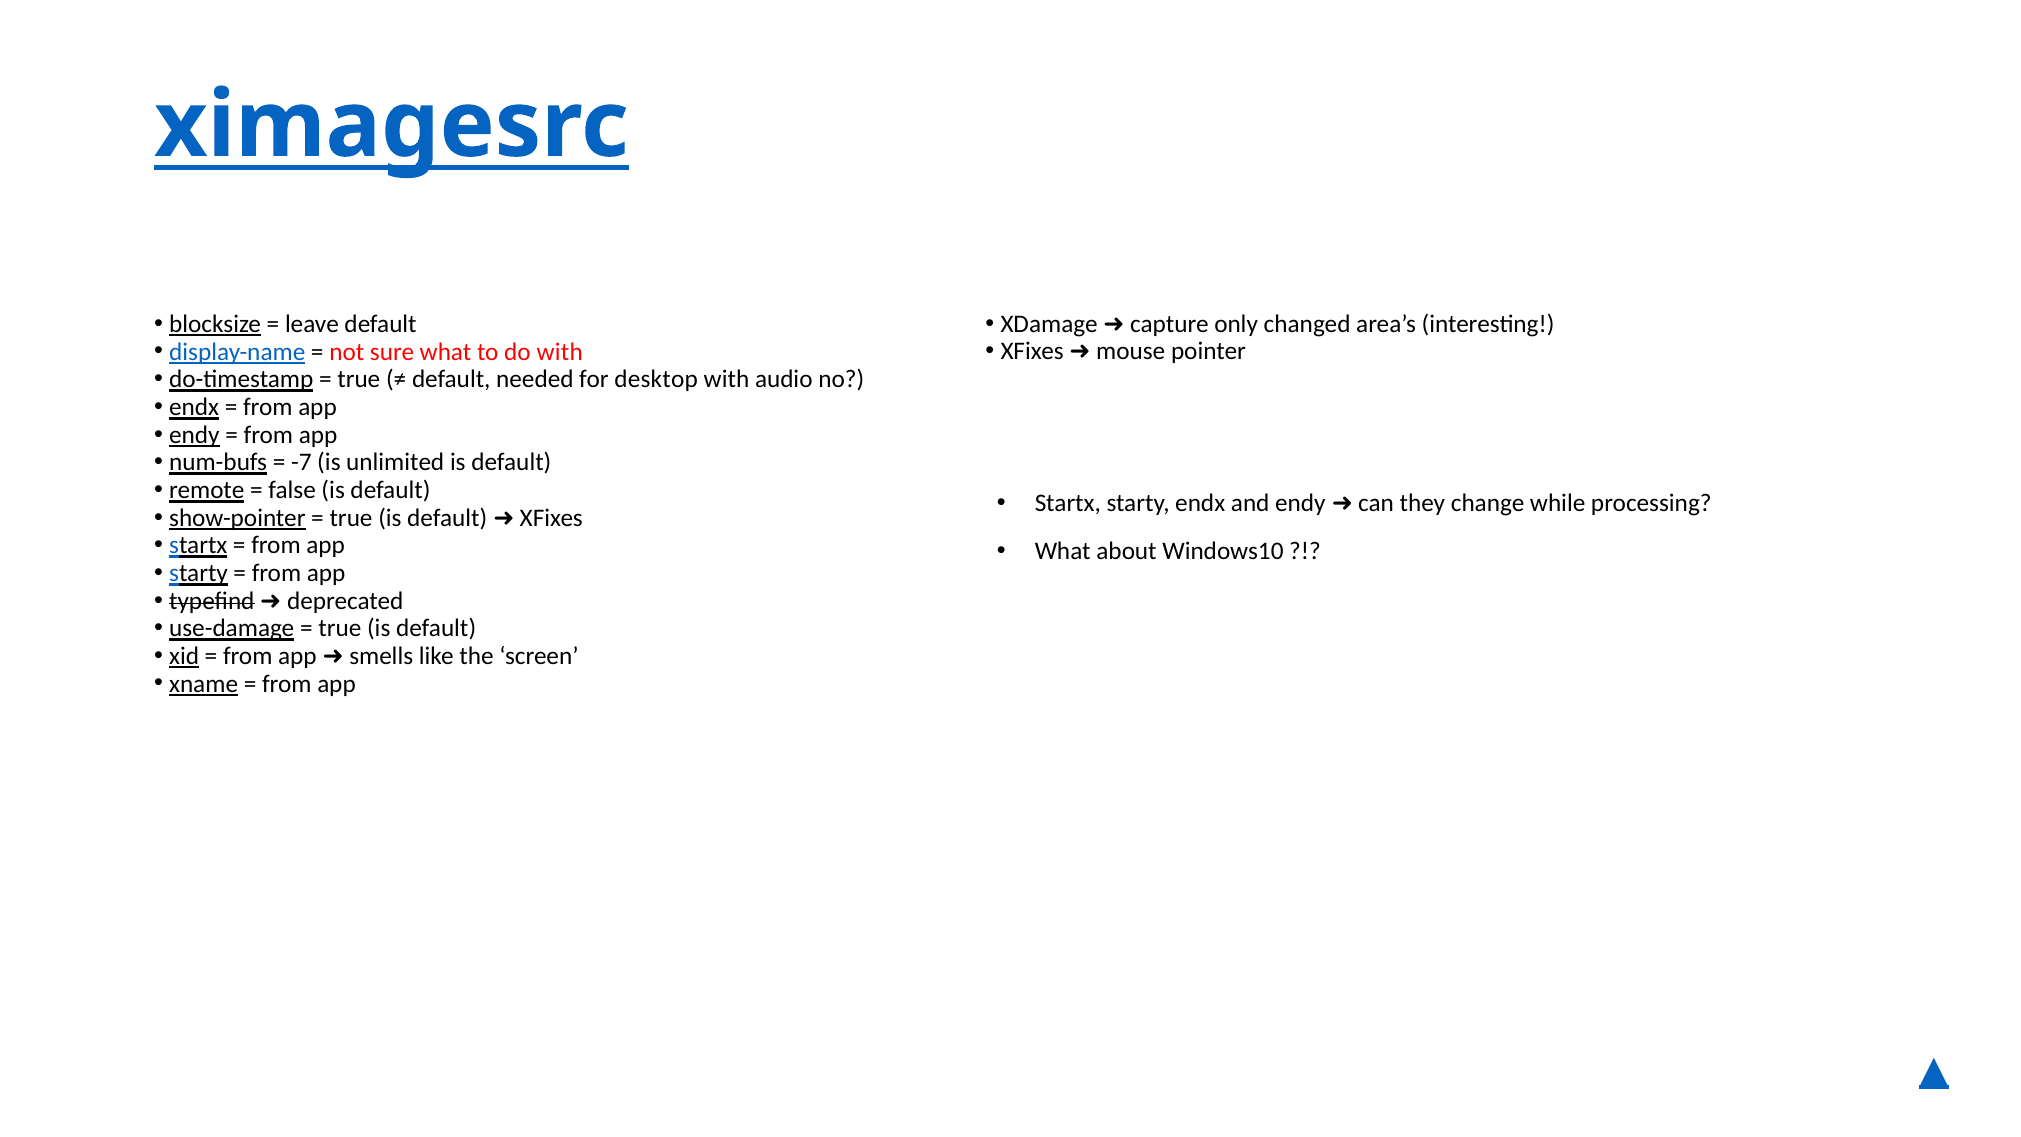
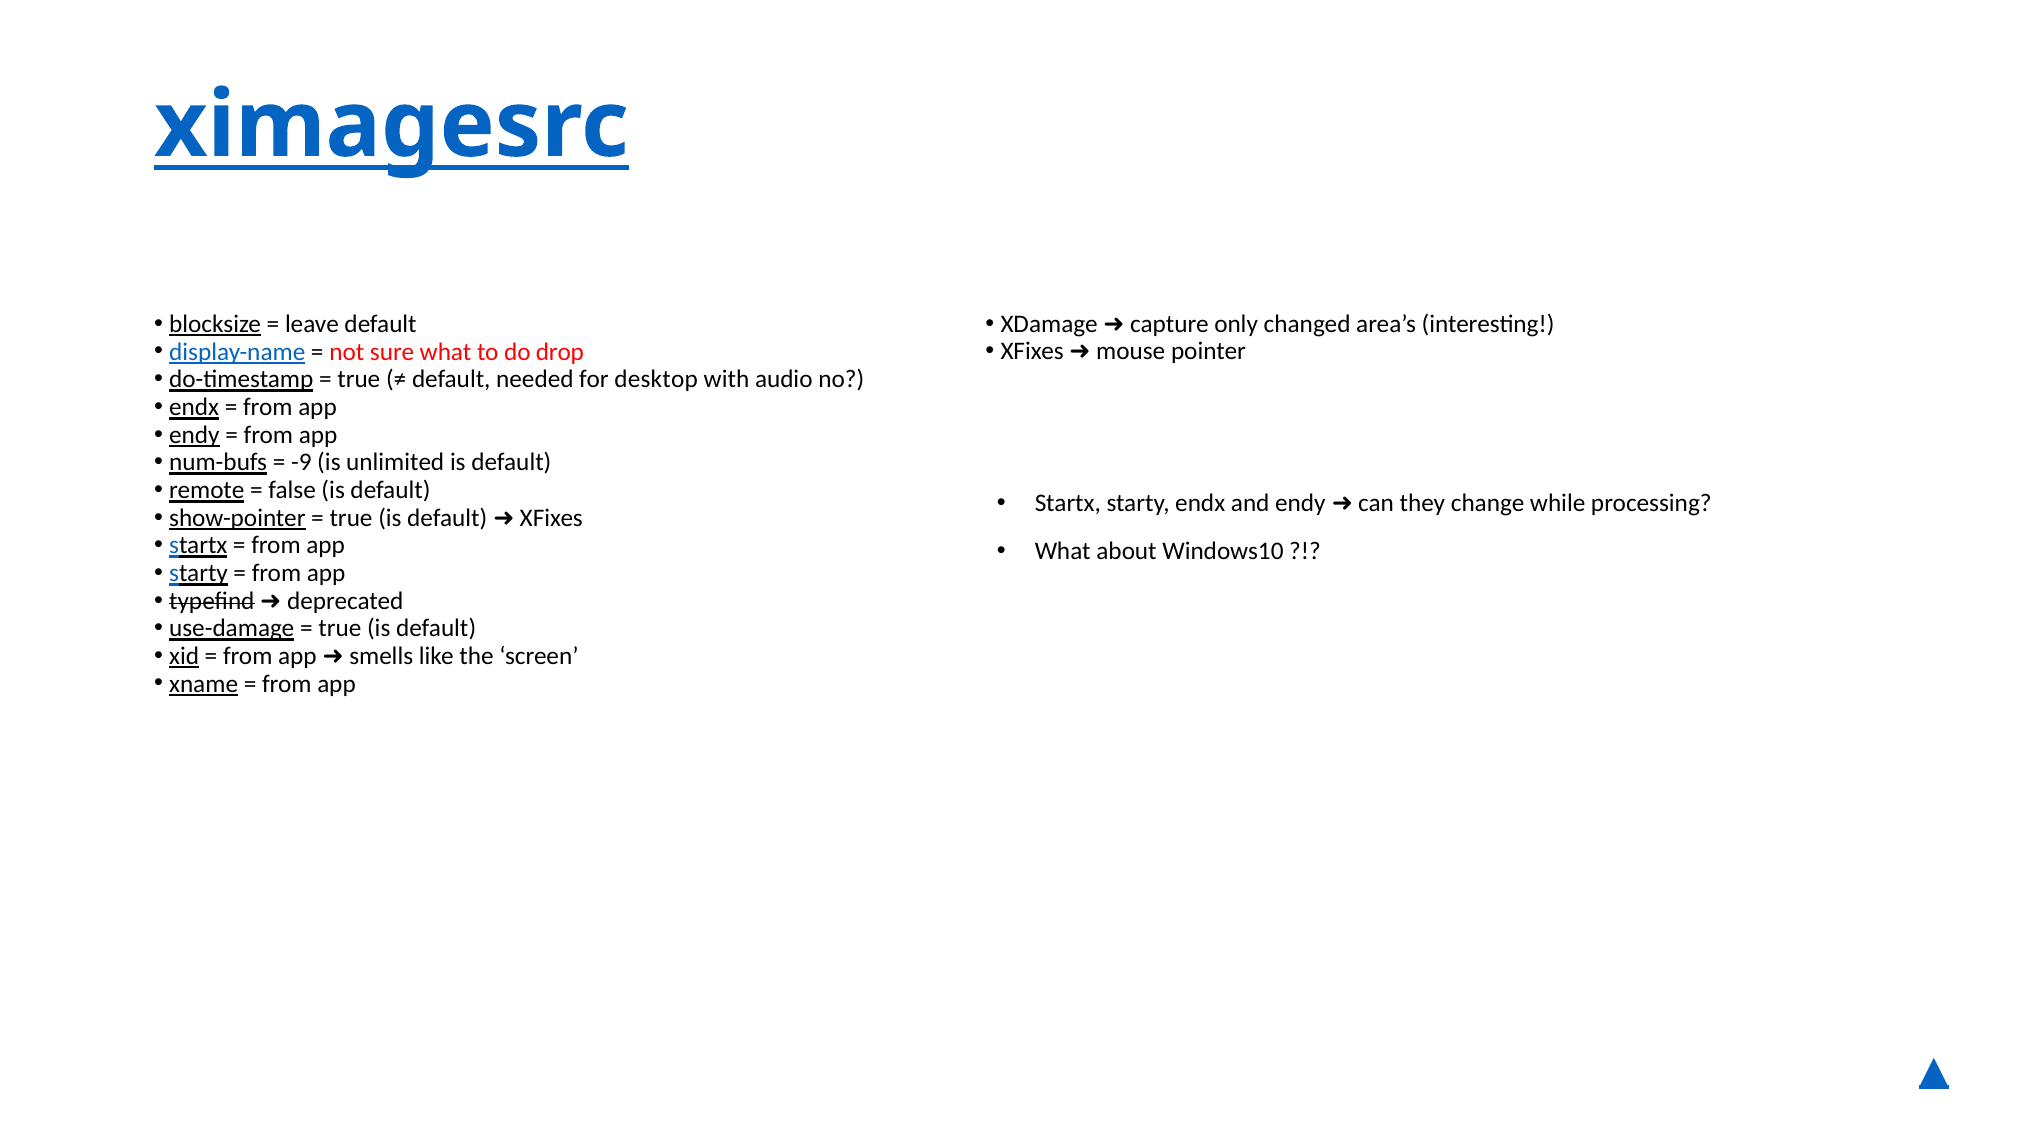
do with: with -> drop (560, 352)
-7: -7 -> -9 (301, 463)
